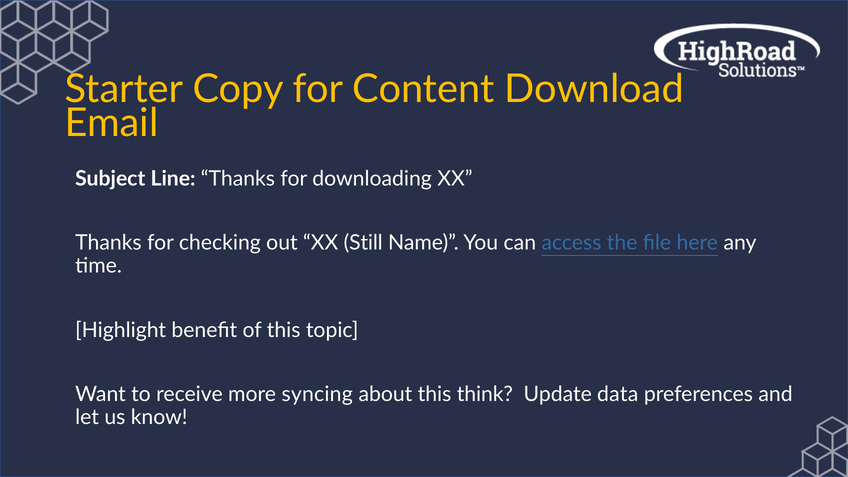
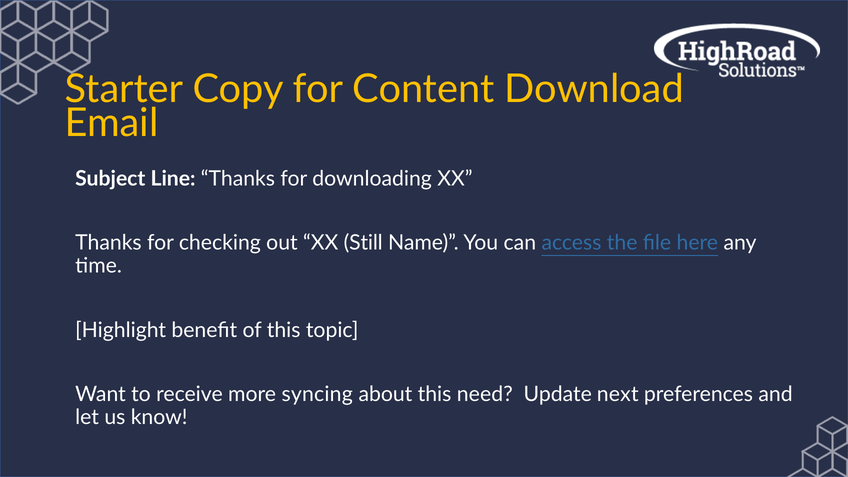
think: think -> need (485, 394)
data: data -> next (618, 394)
